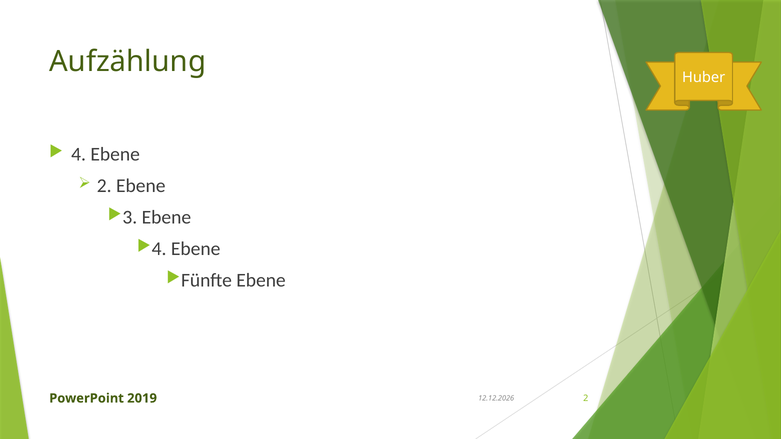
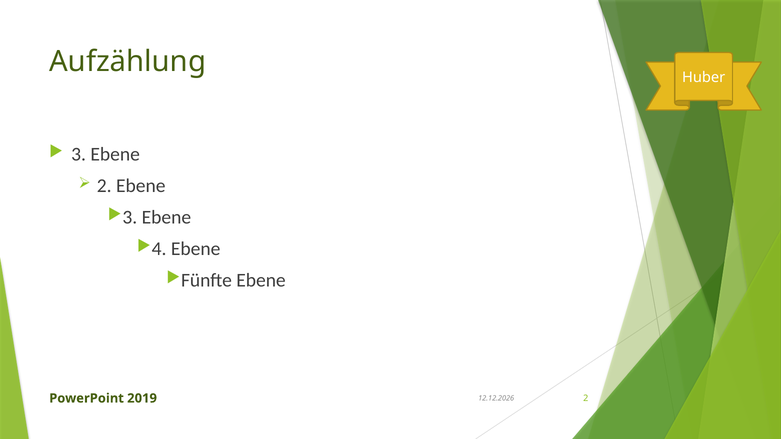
4: 4 -> 3 (79, 154)
